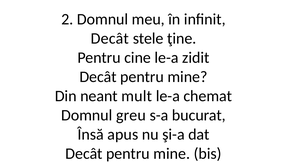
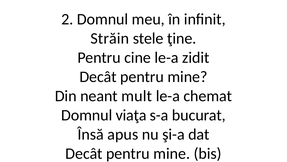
Decât: Decât -> Străin (110, 38)
greu: greu -> viaţa (131, 115)
